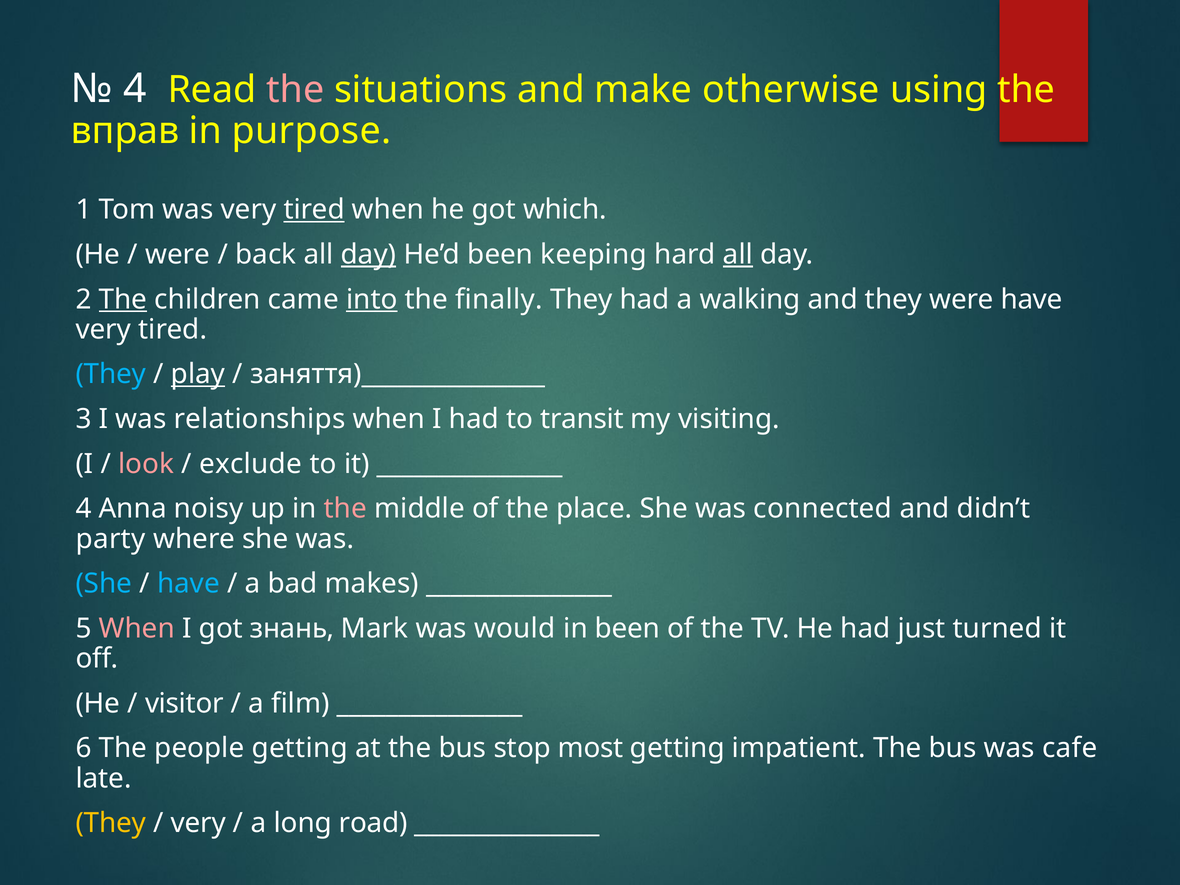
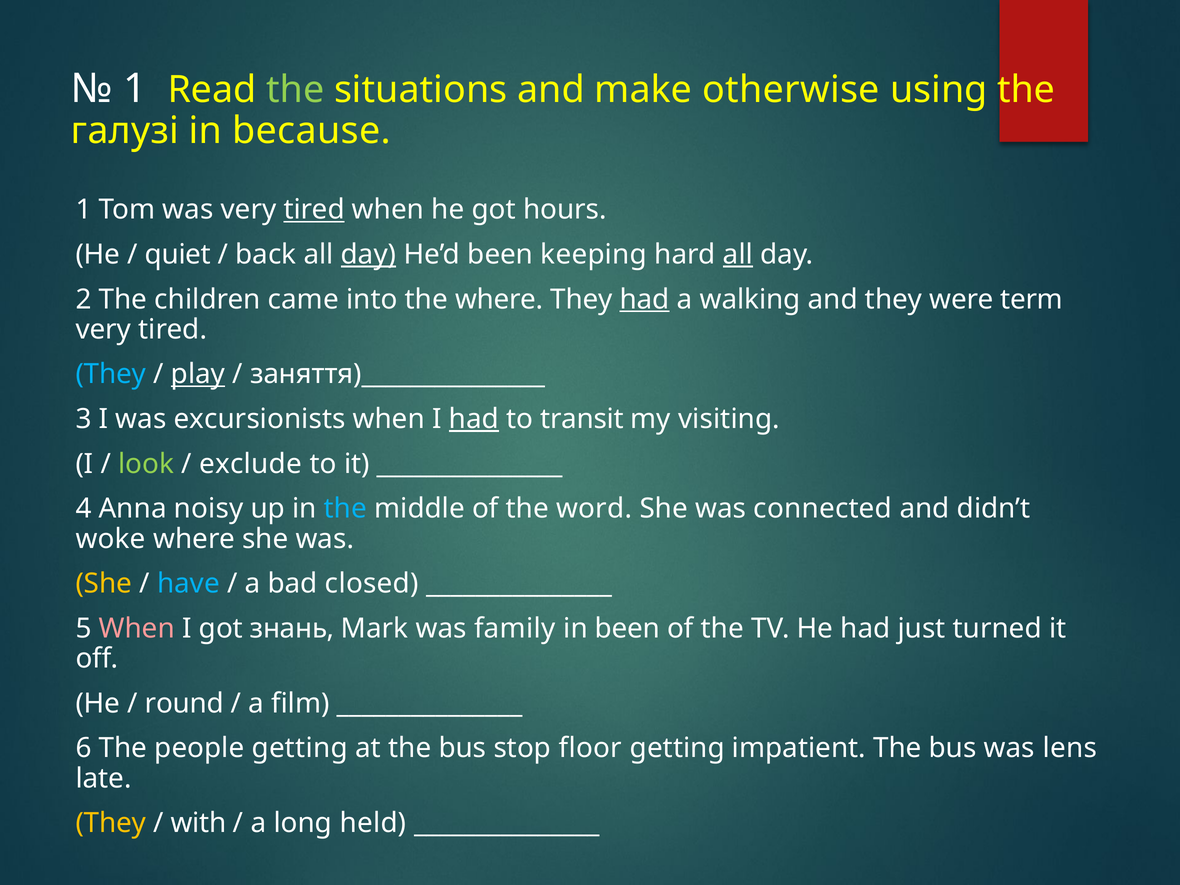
4: 4 -> 1 (135, 89)
the colour: pink -> light green (295, 90)
вправ: вправ -> галузі (125, 131)
purpose: purpose -> because (312, 131)
which: which -> hours (565, 210)
were: were -> quiet (178, 254)
The underline: present -> none (123, 299)
into underline: present -> none (372, 299)
the finally: finally -> where (499, 299)
had underline: none -> present (645, 299)
were have: have -> term (1032, 299)
relationships: relationships -> excursionists (260, 419)
had underline: none -> present (474, 419)
look colour: pink -> light green (146, 464)
the colour: pink -> light blue (345, 509)
place: place -> word (594, 509)
party: party -> woke (111, 539)
She colour: light blue -> yellow (104, 584)
makes: makes -> closed (372, 584)
would: would -> family (515, 629)
visitor: visitor -> round (184, 703)
most: most -> floor (590, 748)
cafe: cafe -> lens (1070, 748)
very: very -> with (198, 823)
road: road -> held (373, 823)
